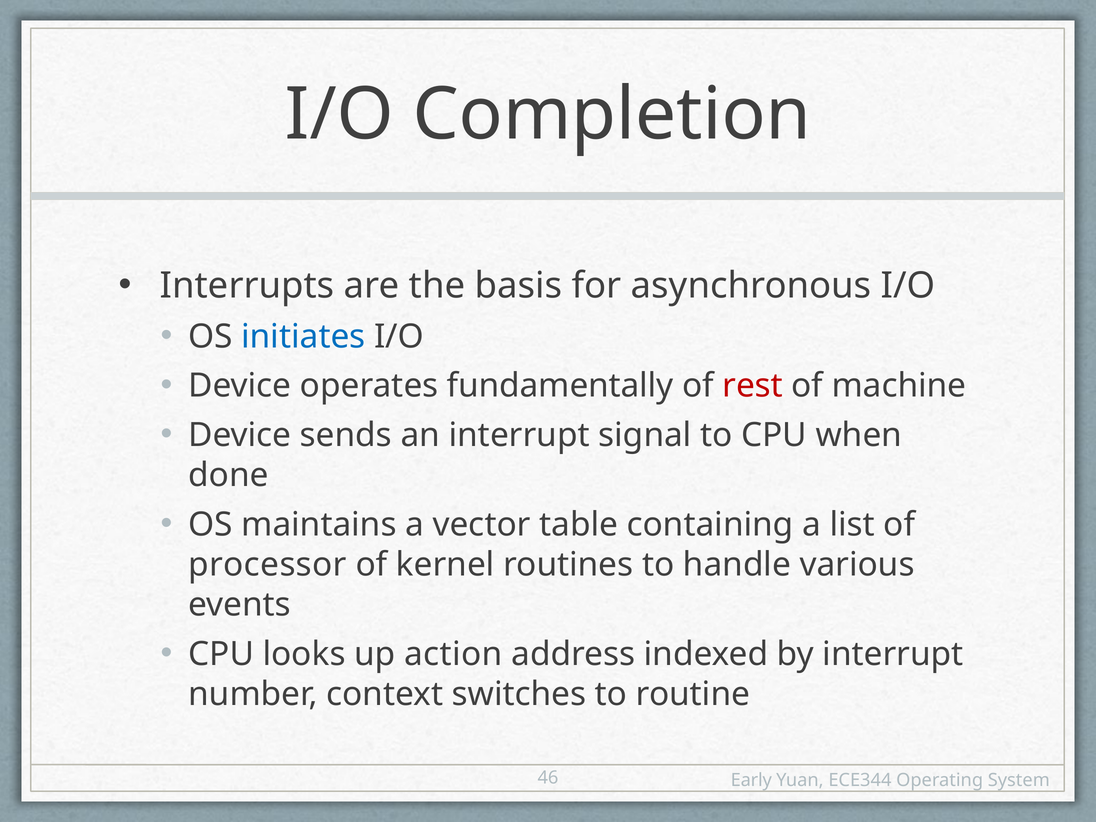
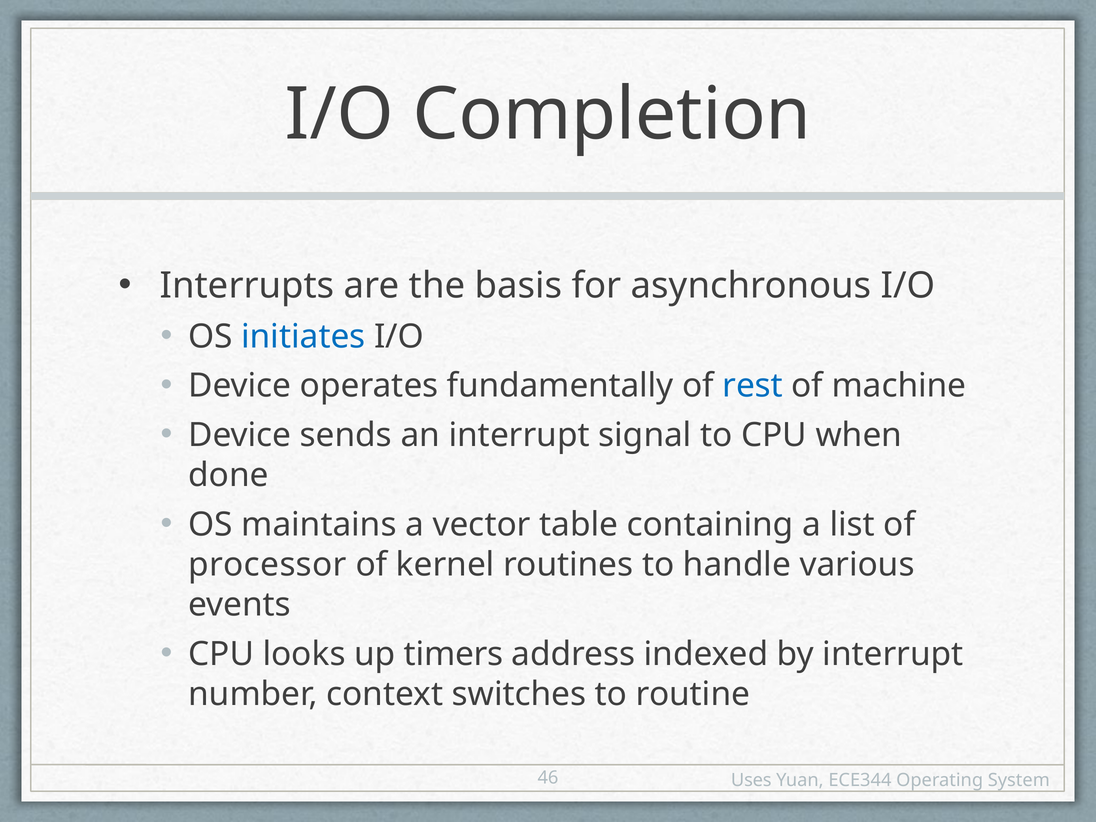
rest colour: red -> blue (753, 386)
action: action -> timers (454, 654)
Early: Early -> Uses (751, 780)
